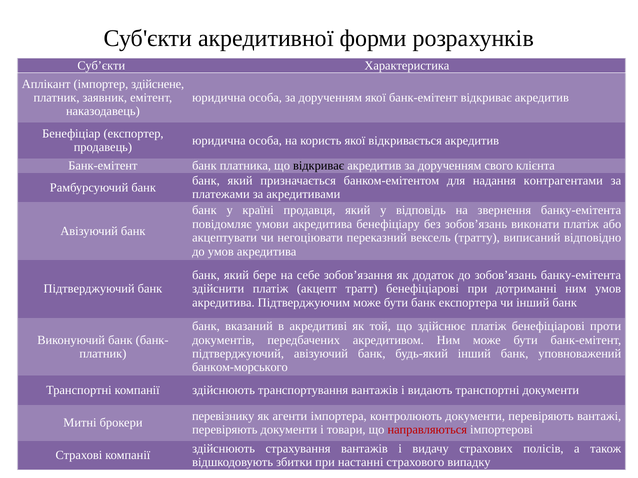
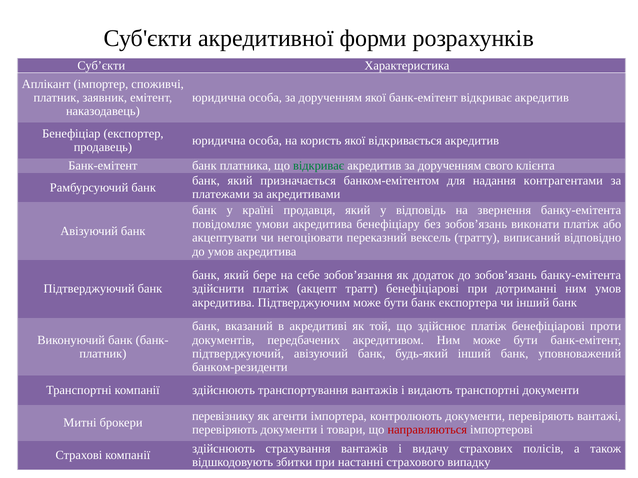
здійснене: здійснене -> споживчі (158, 84)
відкриває colour: black -> green (319, 166)
банком-морського: банком-морського -> банком-резиденти (240, 368)
